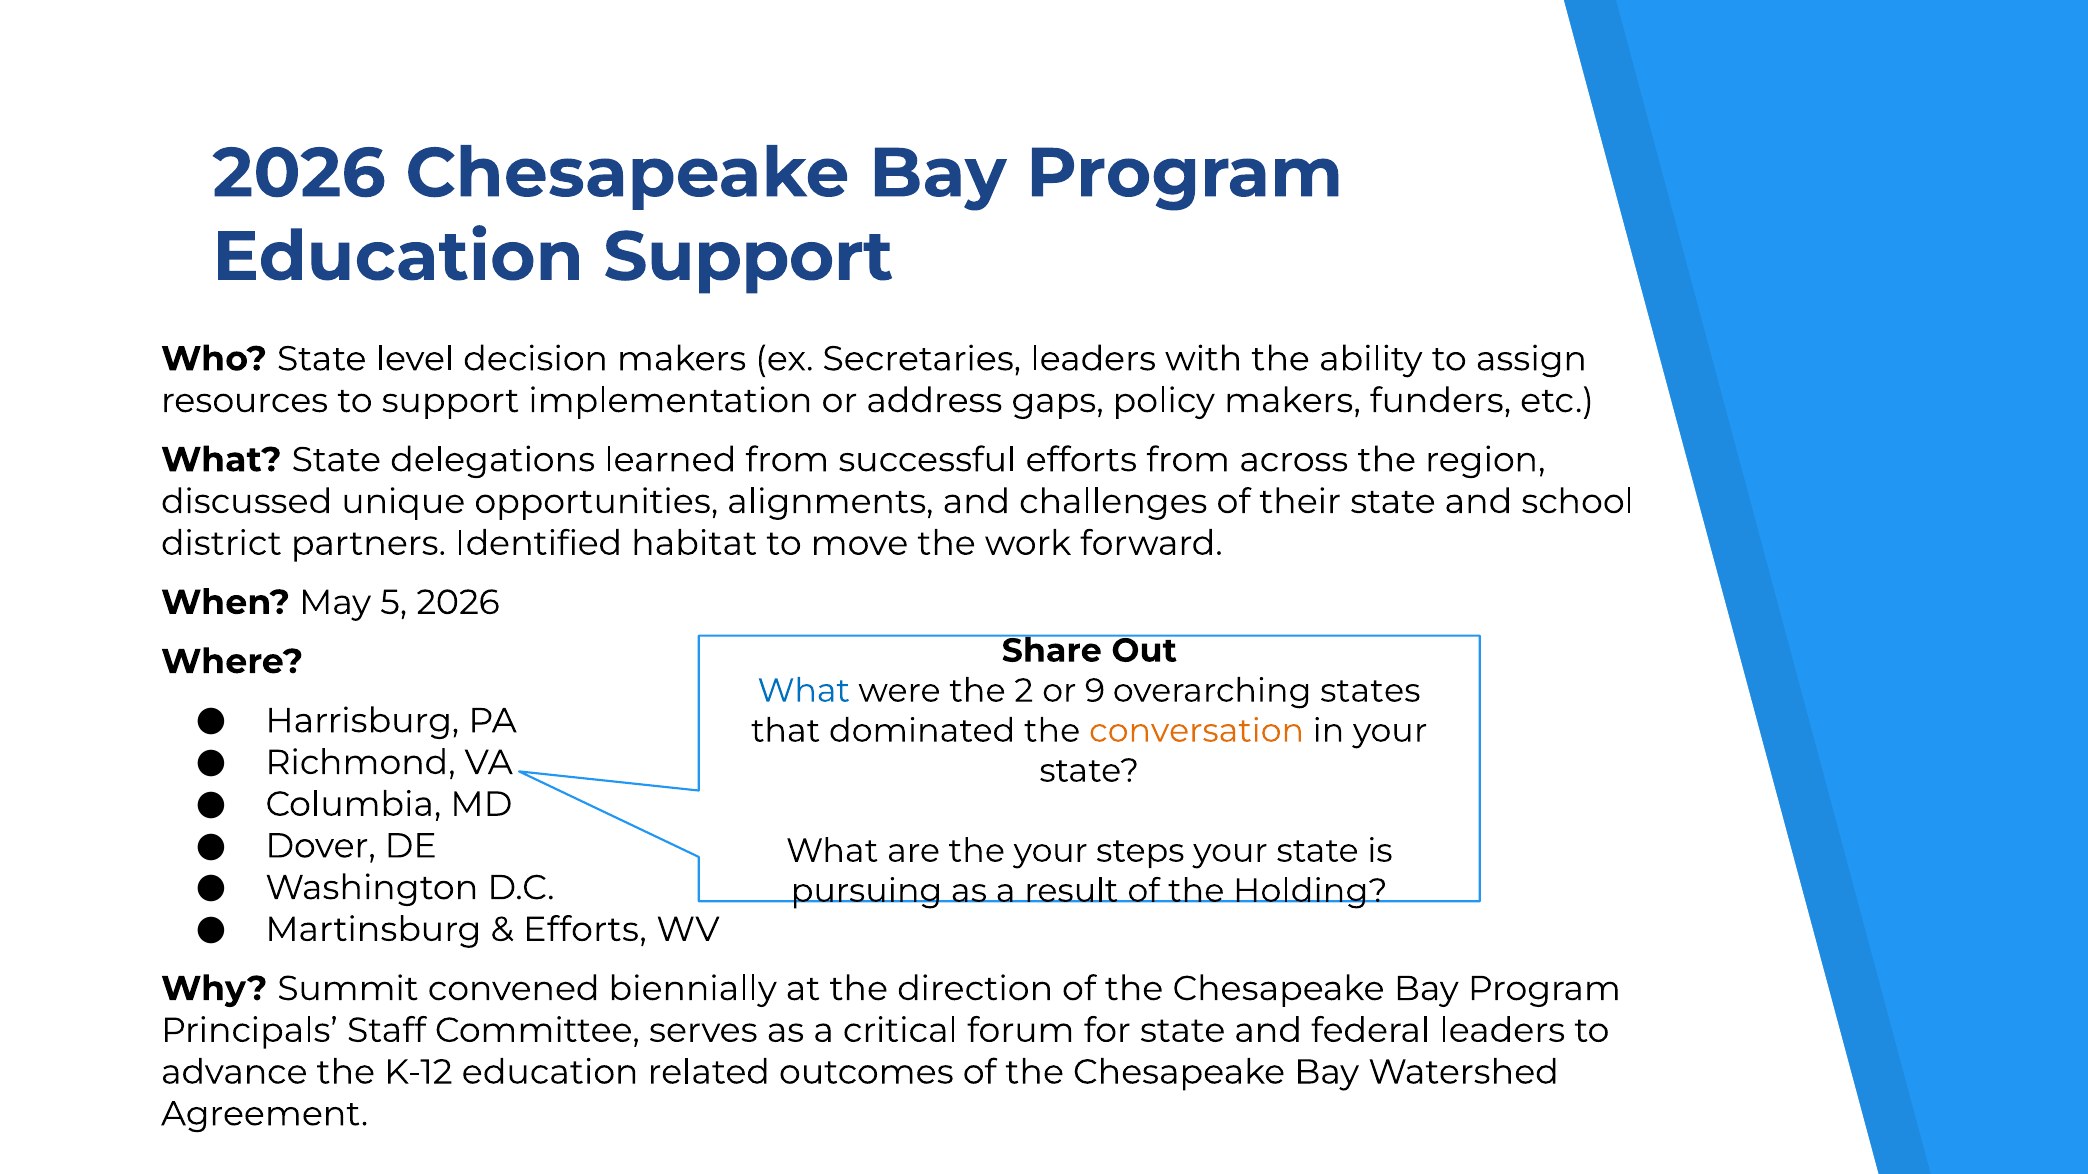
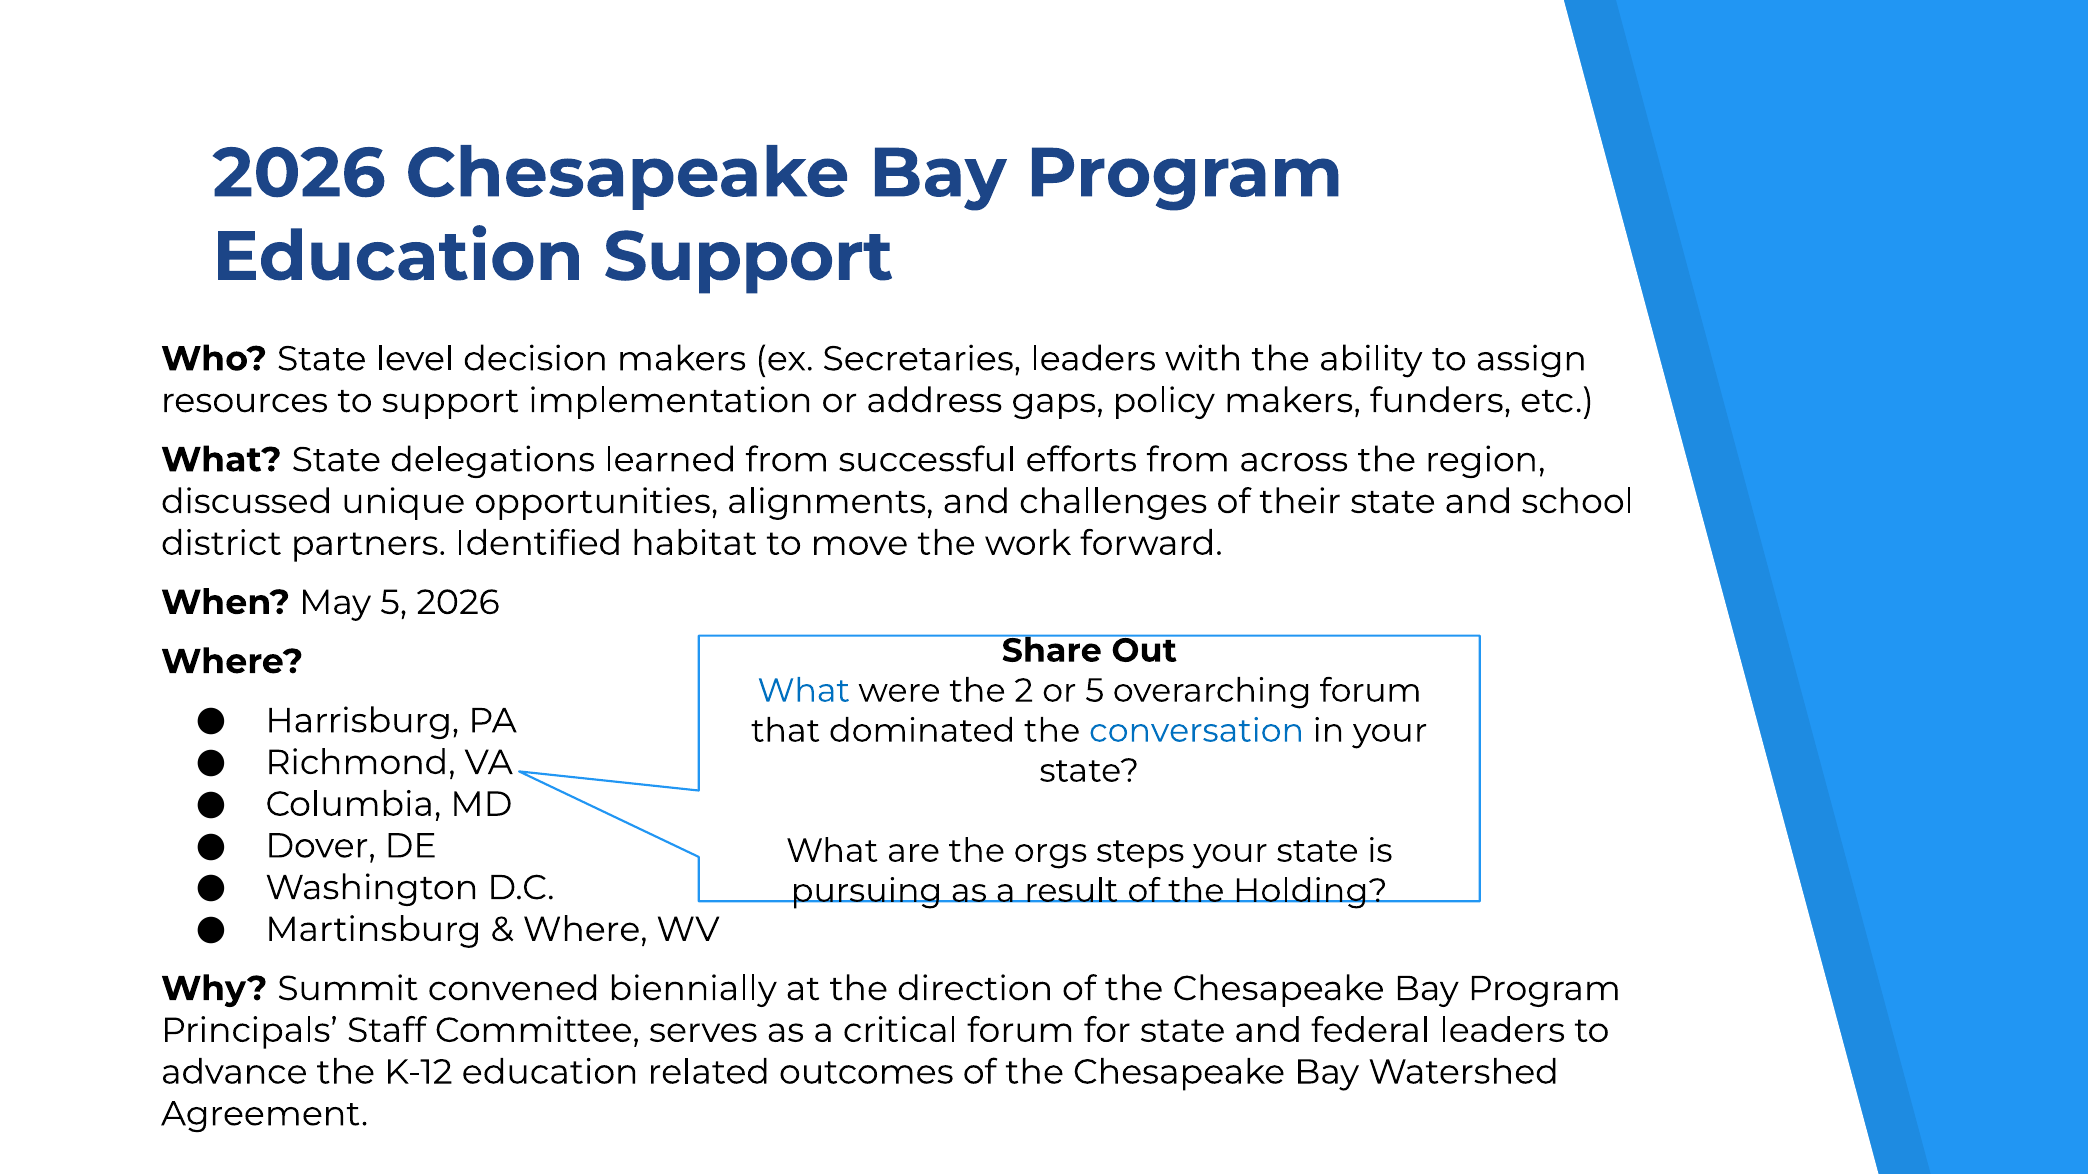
or 9: 9 -> 5 (1095, 691)
overarching states: states -> forum (1371, 691)
conversation colour: orange -> blue (1197, 731)
the your: your -> orgs (1051, 851)
Efforts: Efforts -> Where (585, 930)
